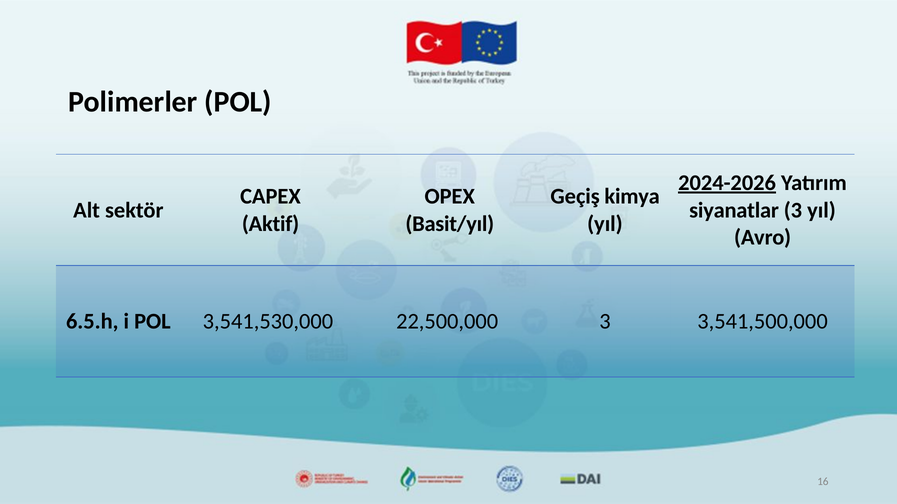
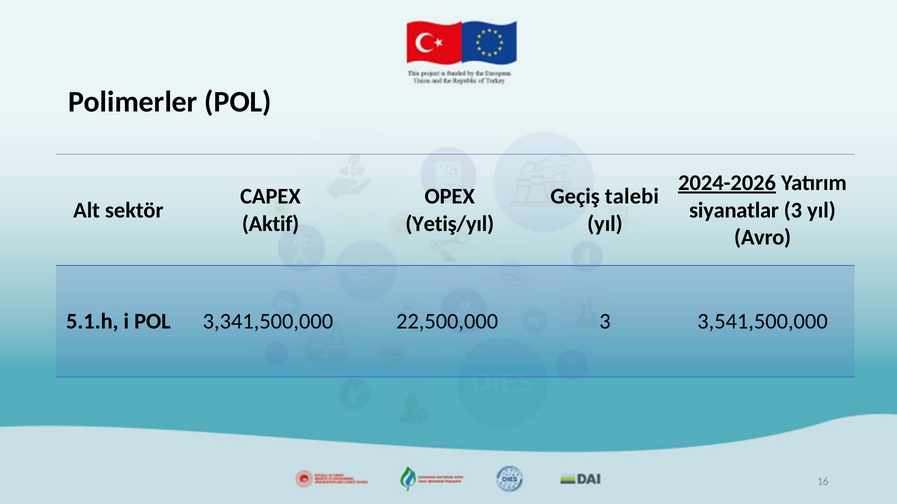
kimya: kimya -> talebi (632, 197)
Basit/yıl: Basit/yıl -> Yetiş/yıl (450, 224)
6.5.h: 6.5.h -> 5.1.h (92, 322)
3,541,530,000: 3,541,530,000 -> 3,341,500,000 (268, 322)
